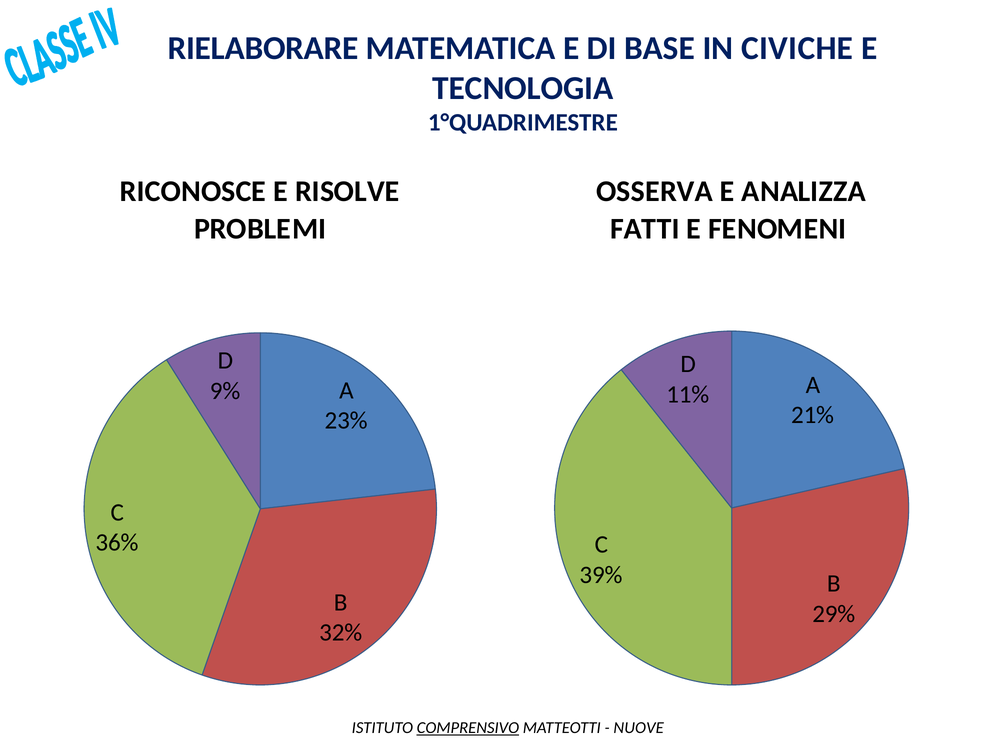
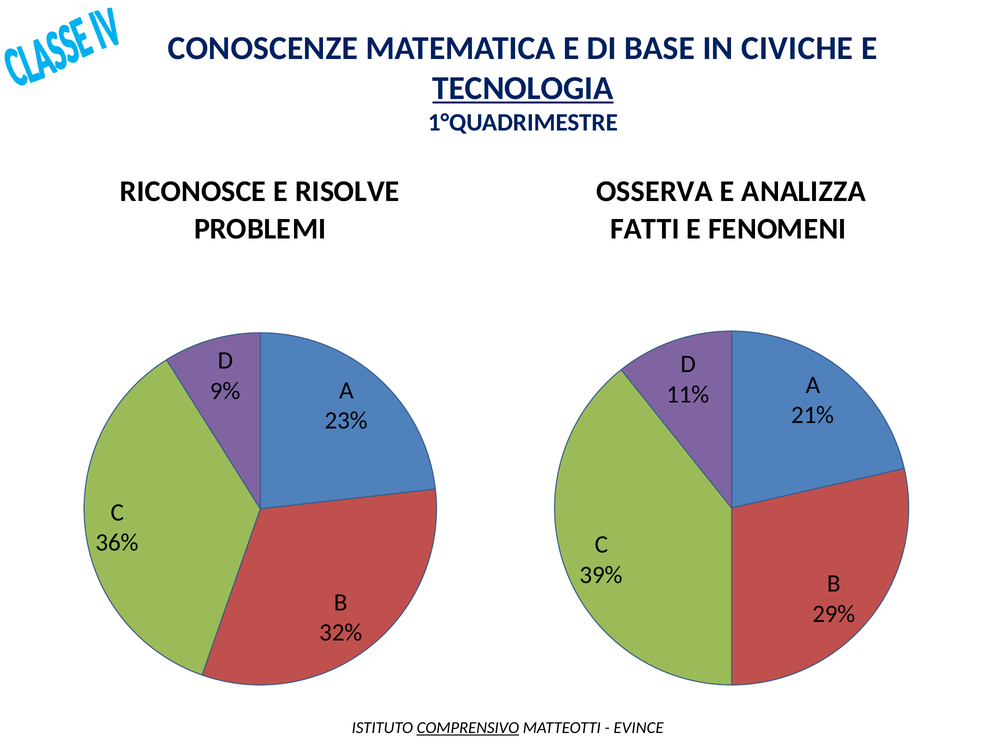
RIELABORARE: RIELABORARE -> CONOSCENZE (263, 48)
TECNOLOGIA underline: none -> present (523, 88)
NUOVE: NUOVE -> EVINCE (639, 728)
